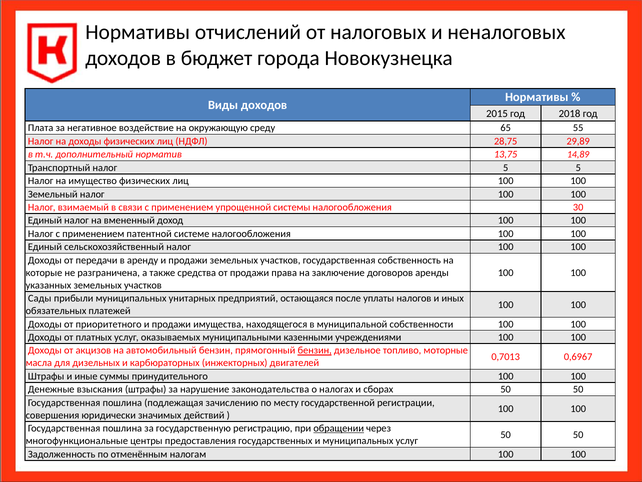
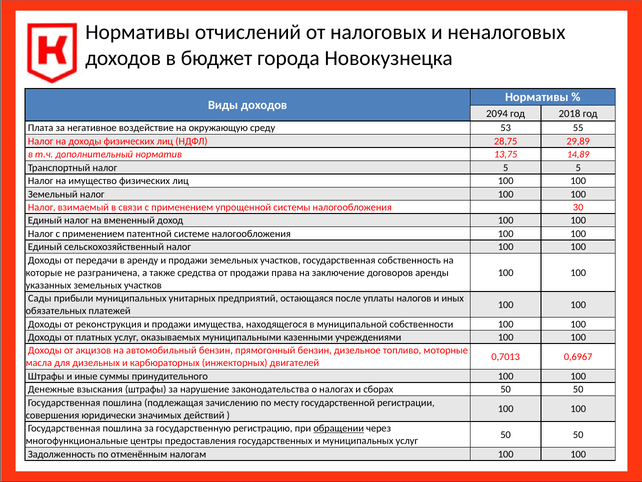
2015: 2015 -> 2094 (497, 113)
65: 65 -> 53 (506, 128)
приоритетного: приоритетного -> реконструкция (109, 324)
бензин underline: present -> none (315, 350)
